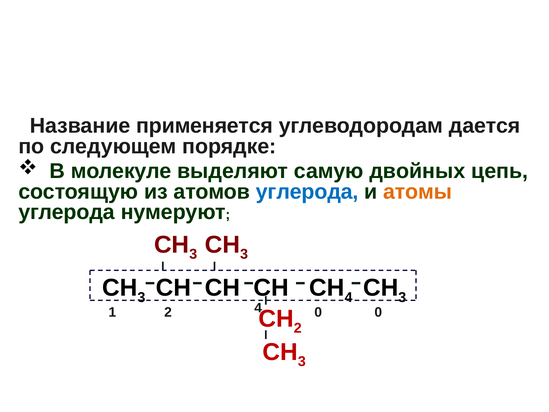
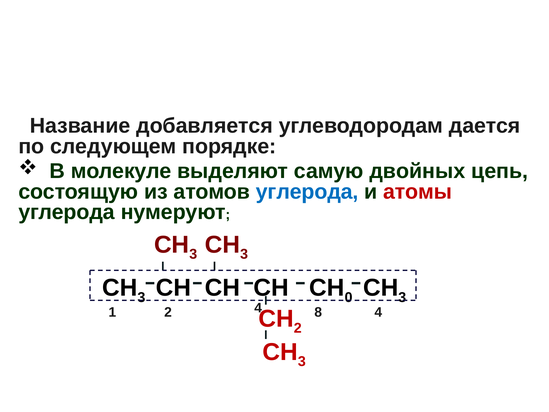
применяется: применяется -> добавляется (205, 126)
атомы colour: orange -> red (418, 192)
СН 4: 4 -> 0 (349, 297)
4 0: 0 -> 4 (378, 312)
2 0: 0 -> 8 (318, 312)
